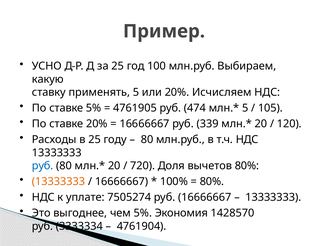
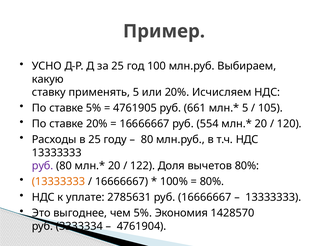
474: 474 -> 661 (195, 108)
339: 339 -> 554 (208, 124)
руб colour: blue -> purple (43, 166)
720: 720 -> 122 (143, 166)
7505274: 7505274 -> 2785631 (129, 197)
